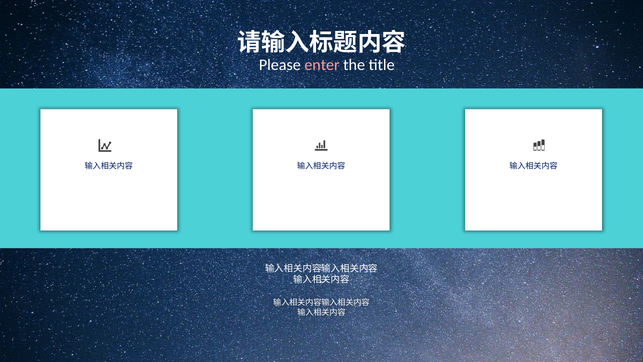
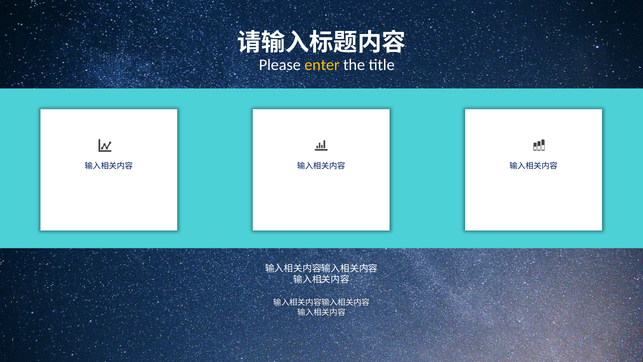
enter colour: pink -> yellow (322, 65)
